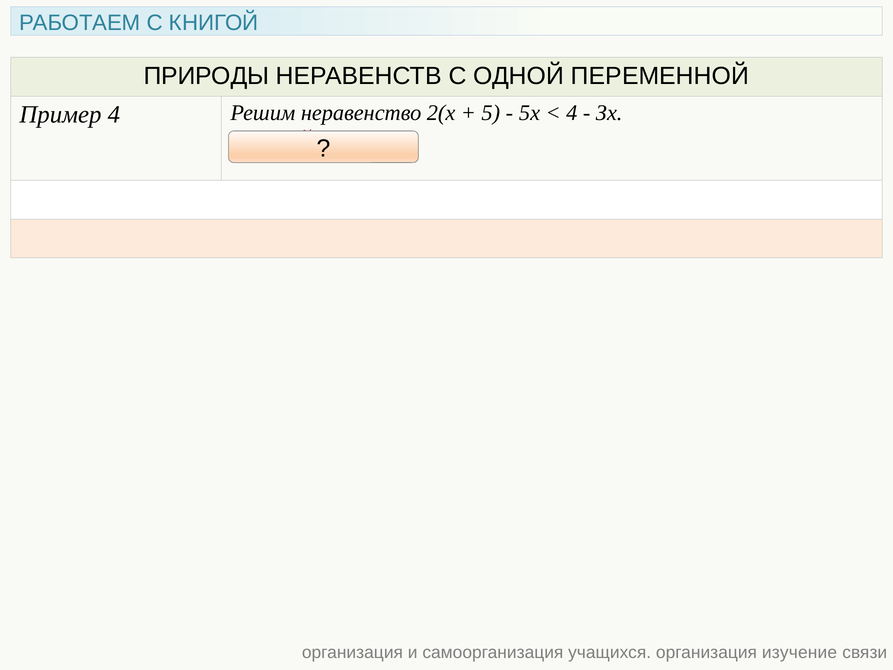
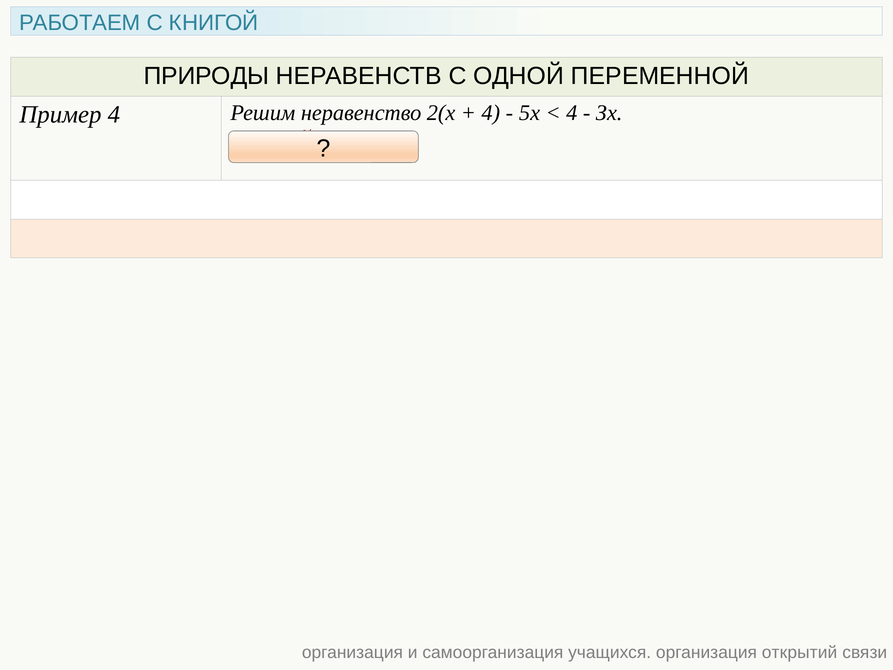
5: 5 -> 4 (491, 113)
изучение: изучение -> открытий (800, 652)
